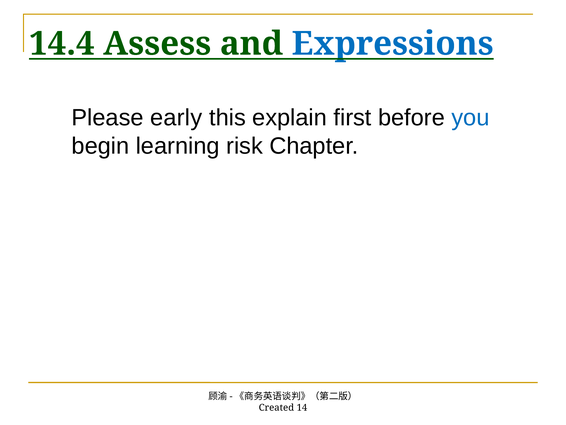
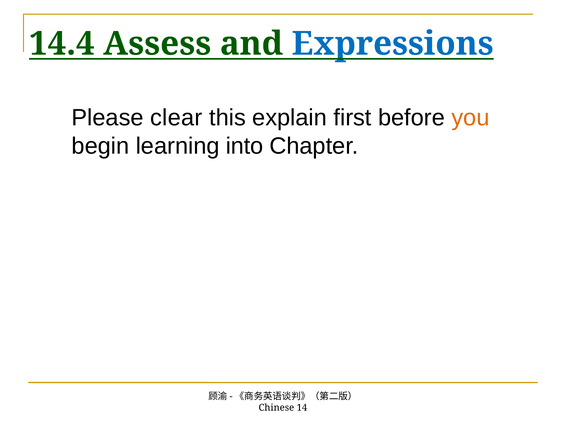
early: early -> clear (176, 118)
you colour: blue -> orange (470, 118)
risk: risk -> into (245, 146)
Created: Created -> Chinese (276, 407)
